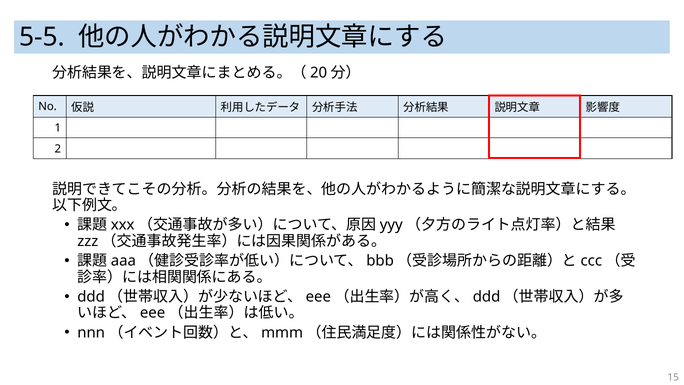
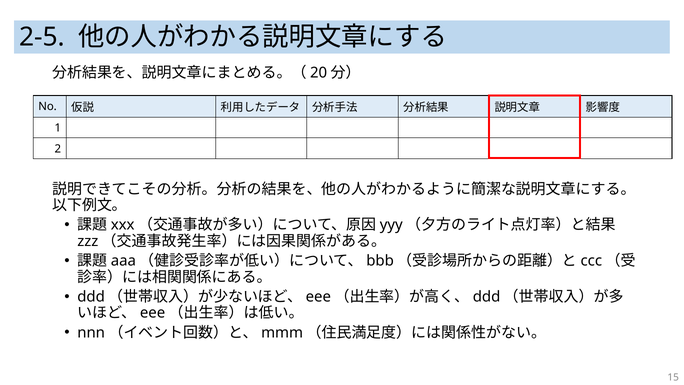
5-5: 5-5 -> 2-5 (42, 37)
